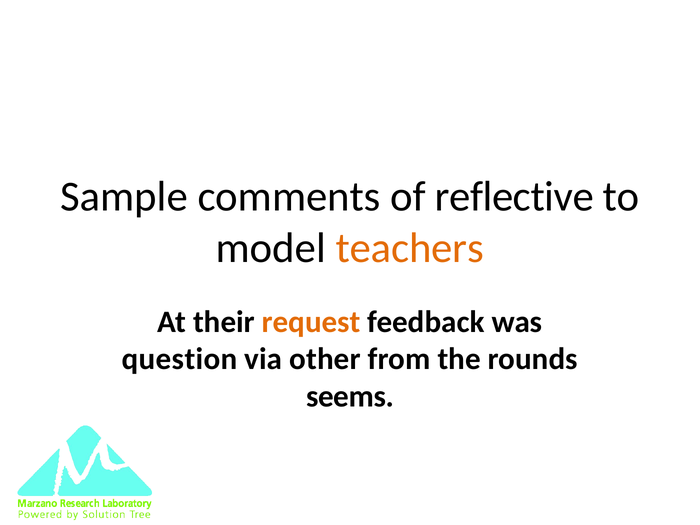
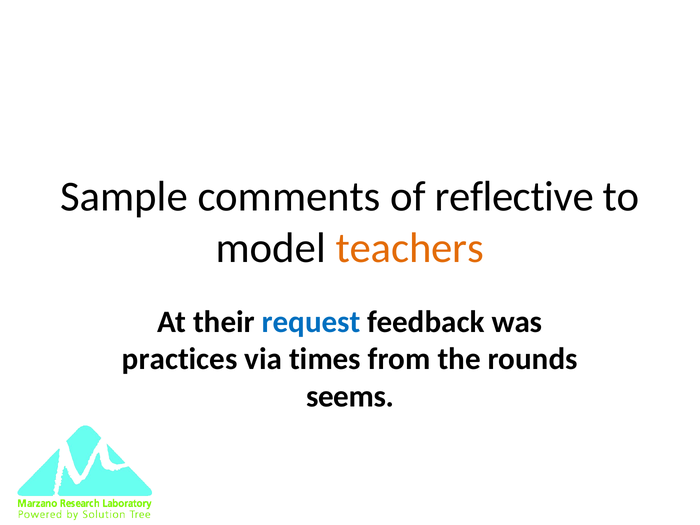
request colour: orange -> blue (311, 322)
question: question -> practices (180, 359)
other: other -> times (325, 359)
